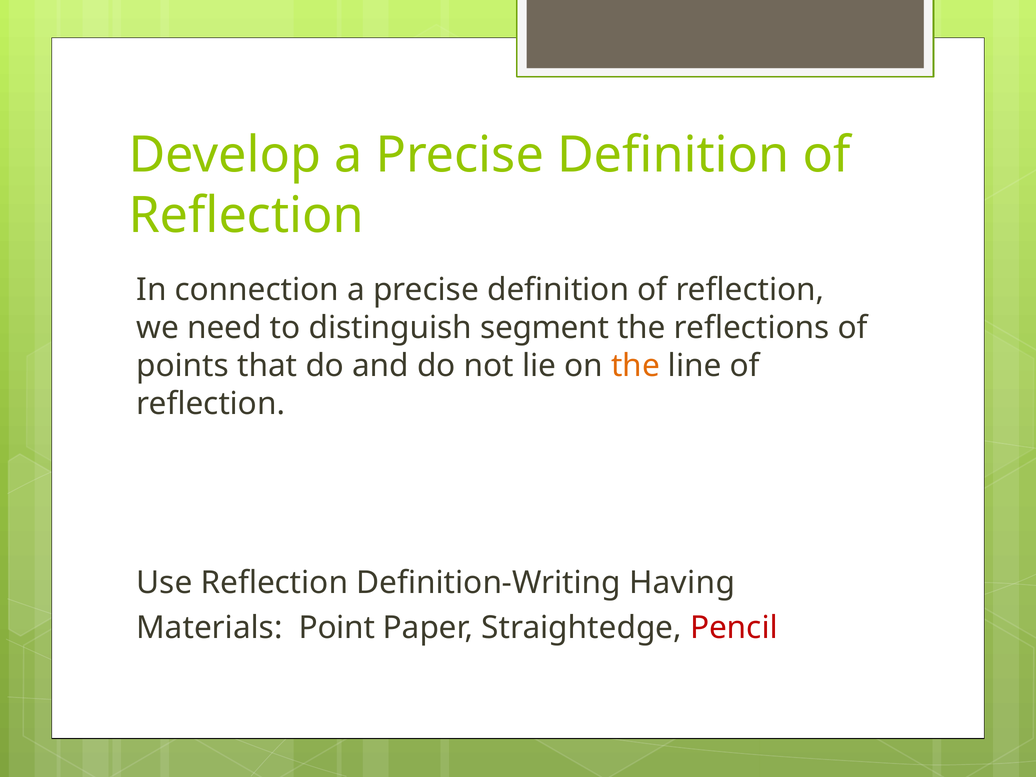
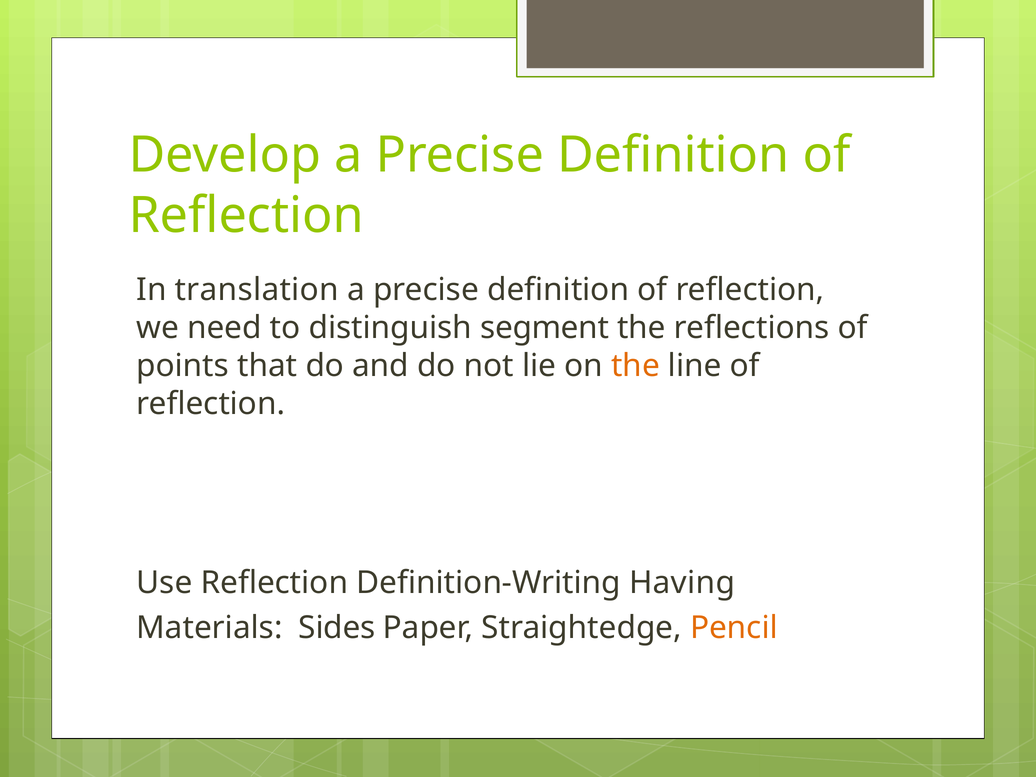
connection: connection -> translation (257, 290)
Point: Point -> Sides (337, 628)
Pencil colour: red -> orange (734, 628)
